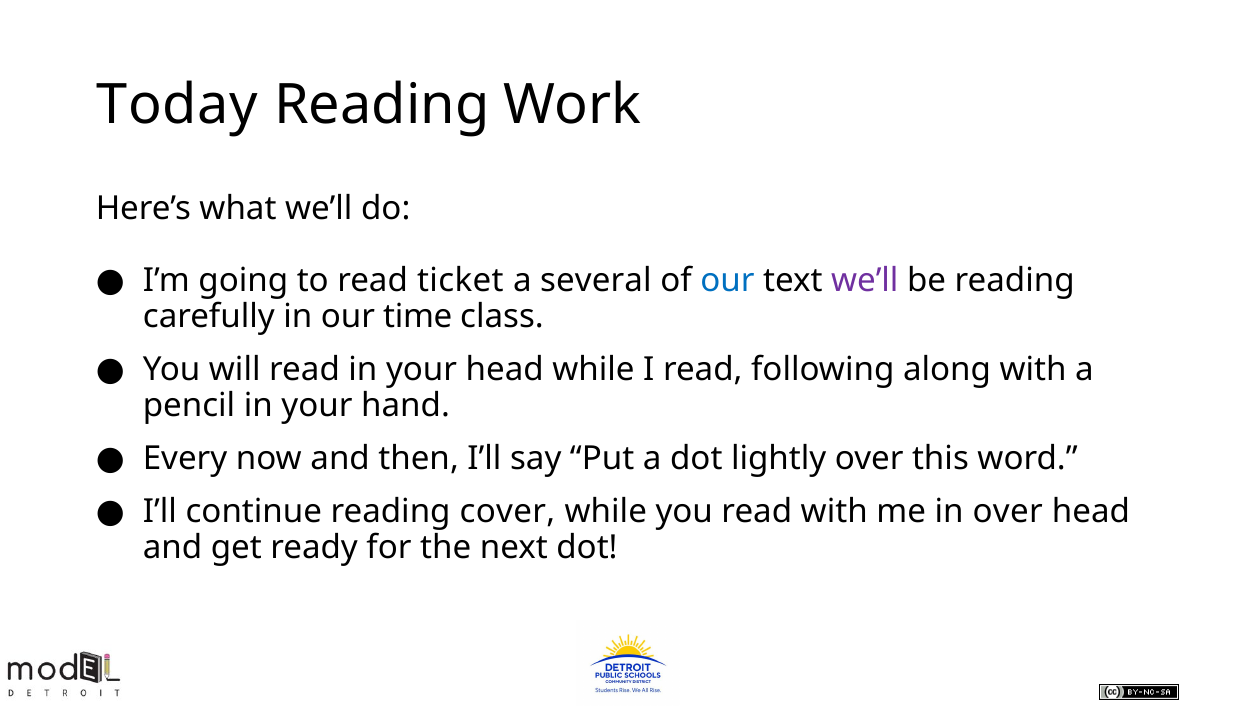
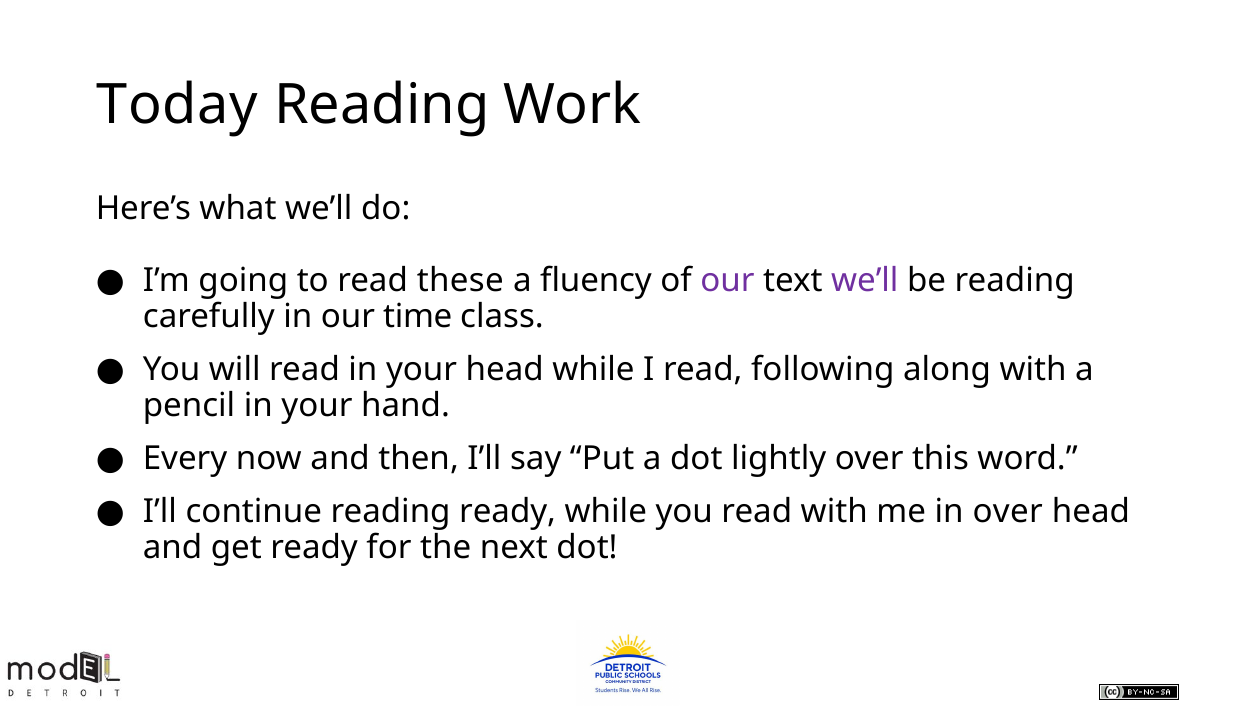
ticket: ticket -> these (460, 281)
several: several -> fluency (596, 281)
our colour: blue -> purple (727, 281)
reading cover: cover -> ready (508, 512)
